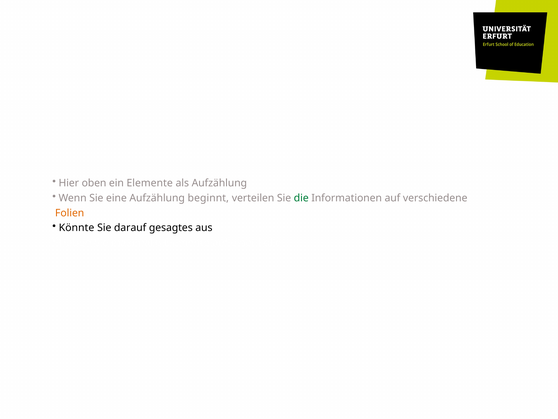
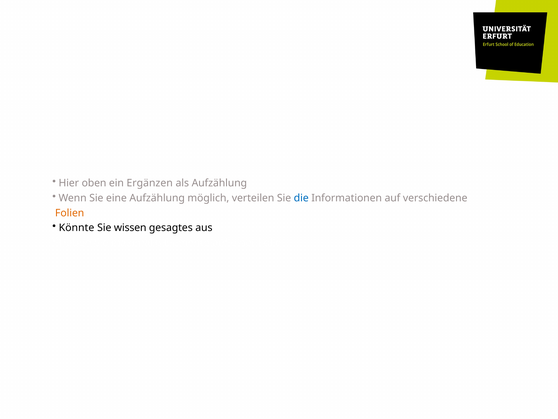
ein Elemente: Elemente -> Ergänzen (150, 183)
beginnt: beginnt -> möglich (208, 198)
die colour: green -> blue (301, 198)
darauf: darauf -> wissen (130, 228)
